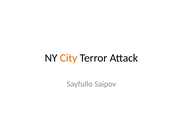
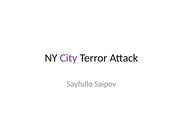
City colour: orange -> purple (69, 58)
